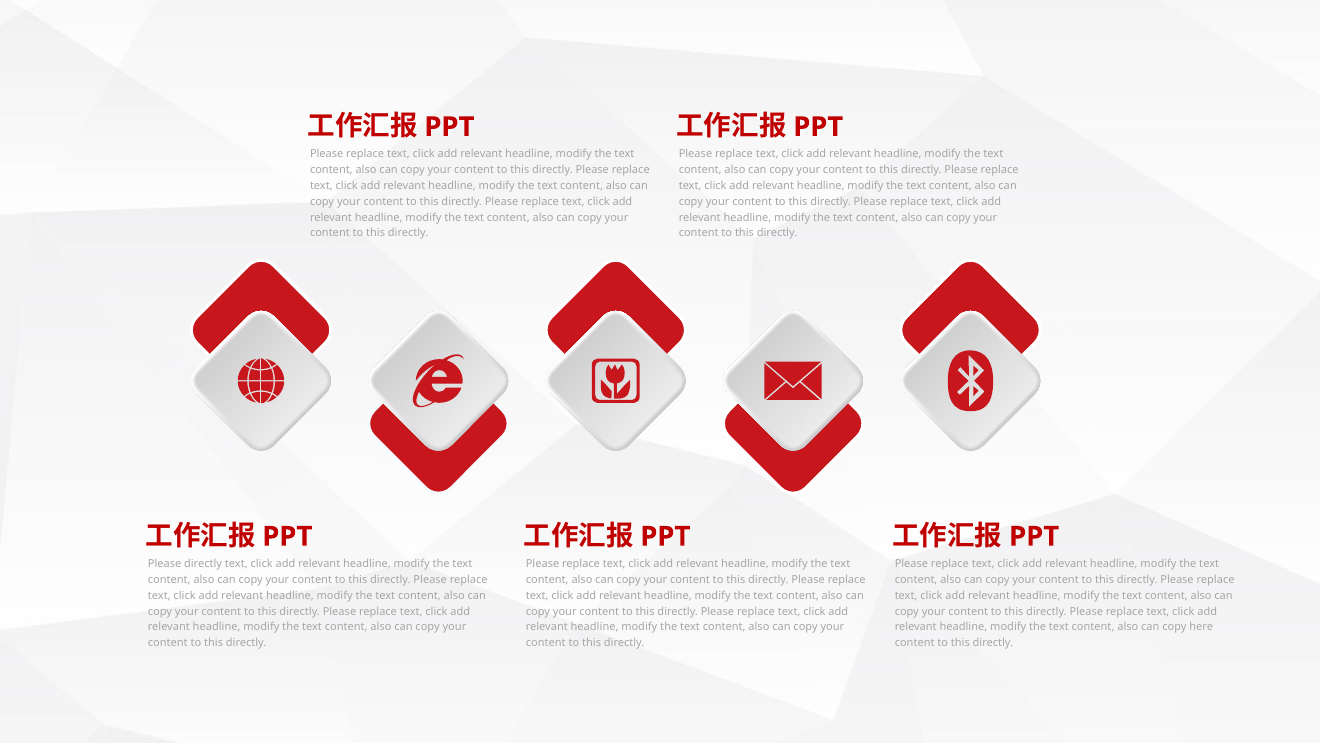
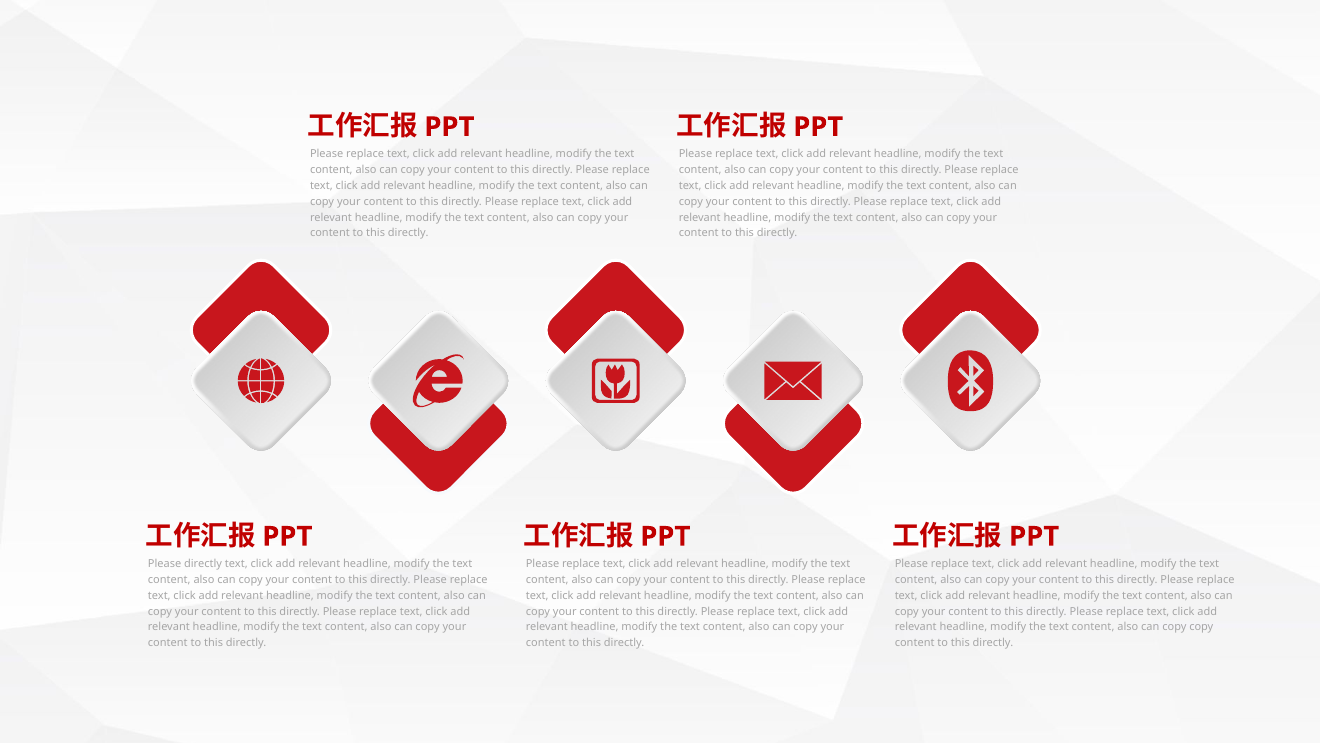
copy here: here -> copy (1201, 627)
